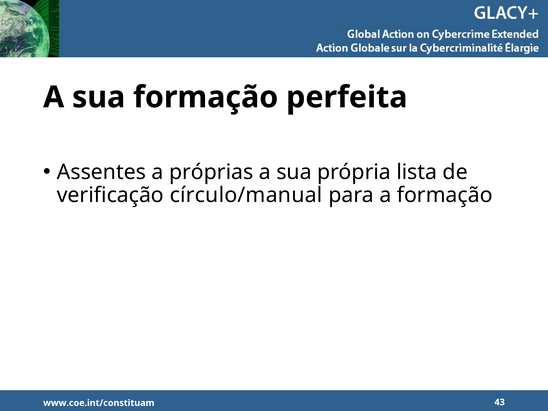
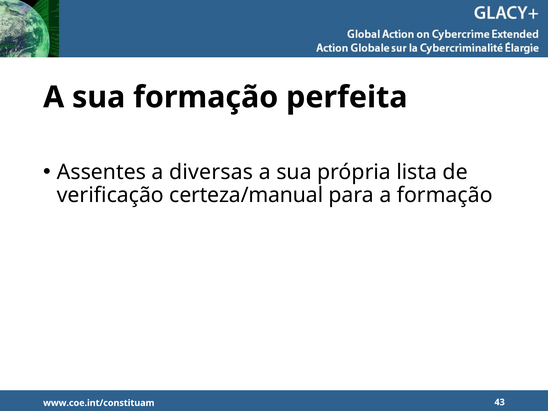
próprias: próprias -> diversas (211, 172)
círculo/manual: círculo/manual -> certeza/manual (246, 195)
